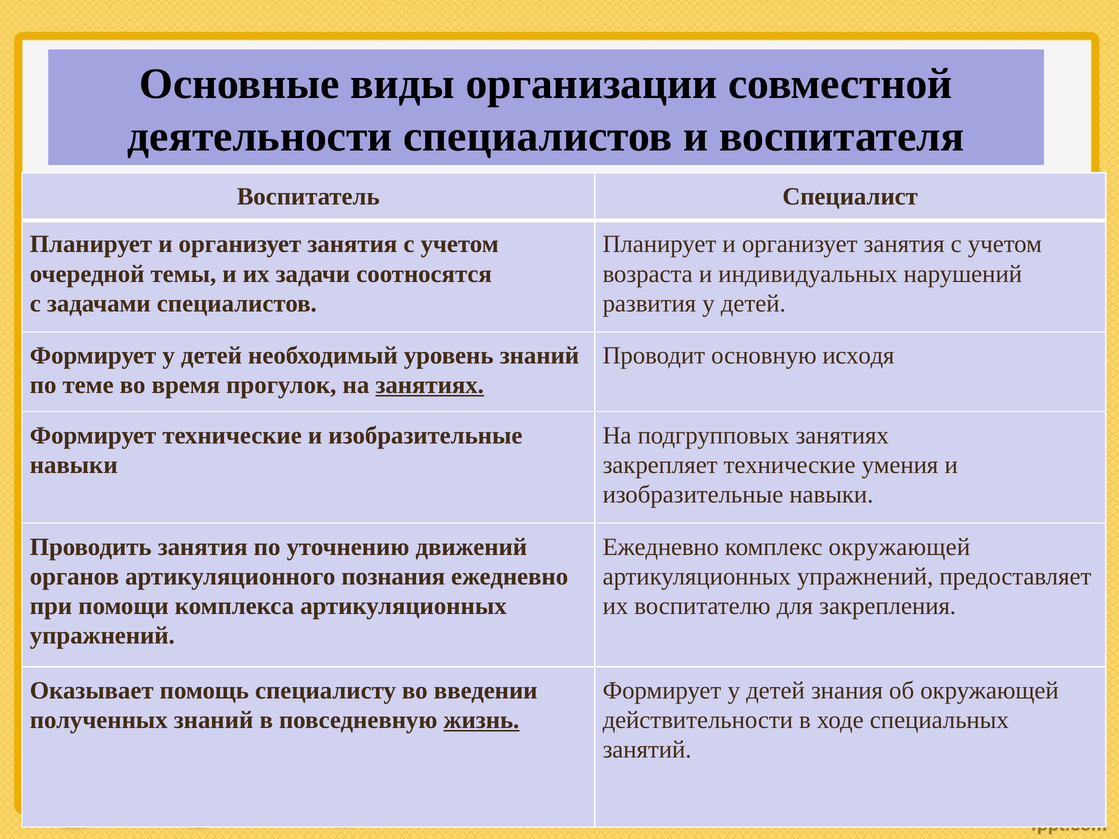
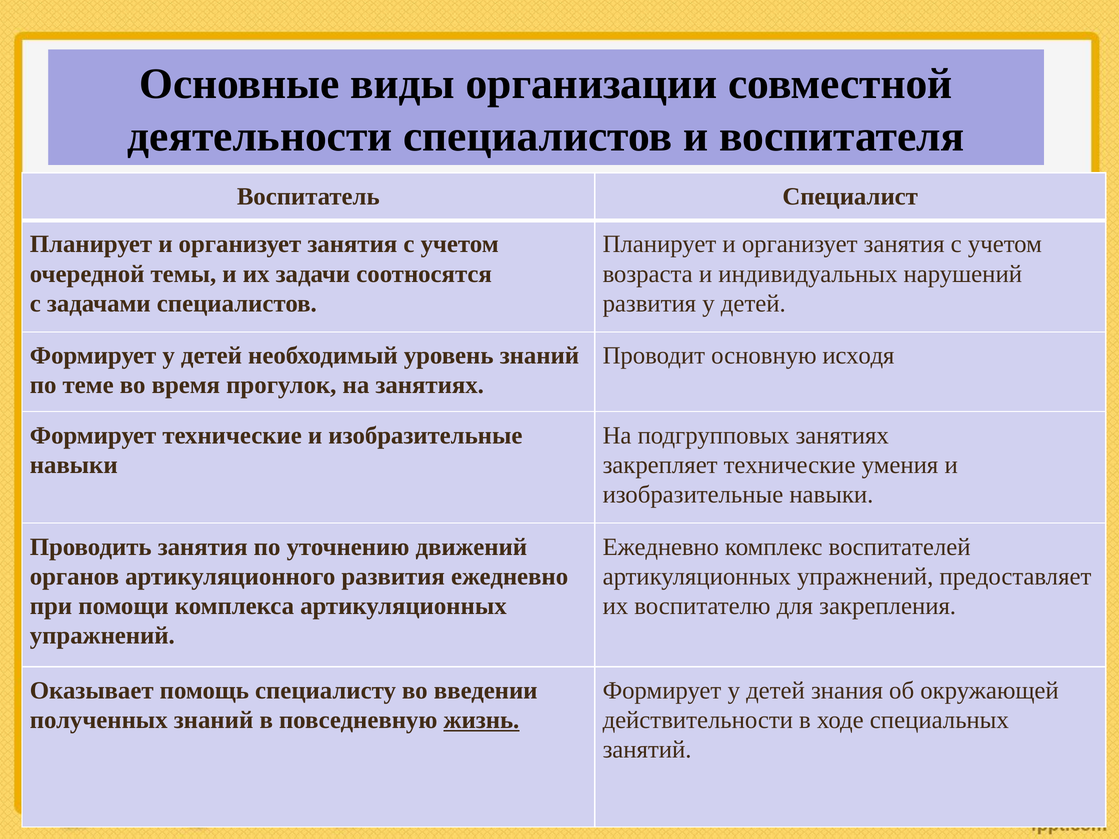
занятиях underline: present -> none (430, 385)
комплекс окружающей: окружающей -> воспитателей (900, 547)
артикуляционного познания: познания -> развития (393, 576)
